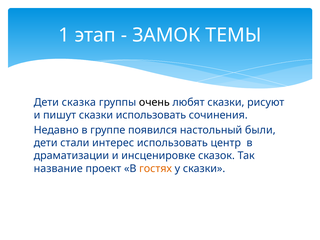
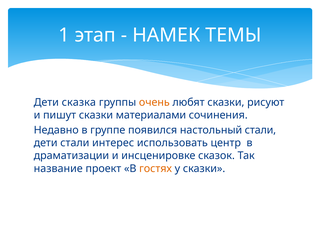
ЗАМОК: ЗАМОК -> НАМЕК (166, 35)
очень colour: black -> orange (154, 102)
сказки использовать: использовать -> материалами (151, 115)
настольный были: были -> стали (260, 130)
